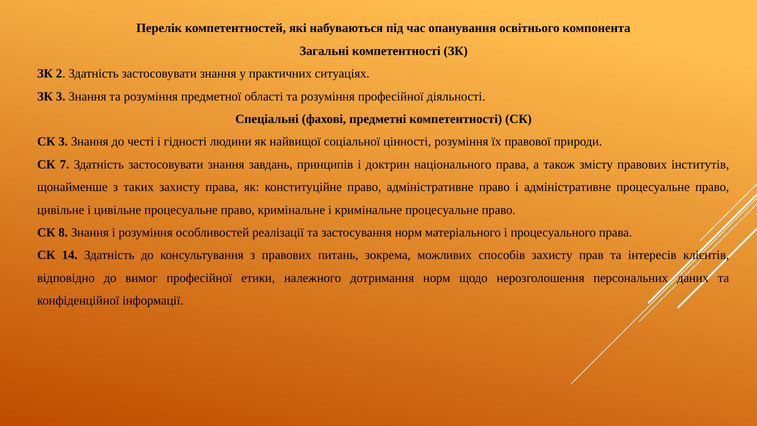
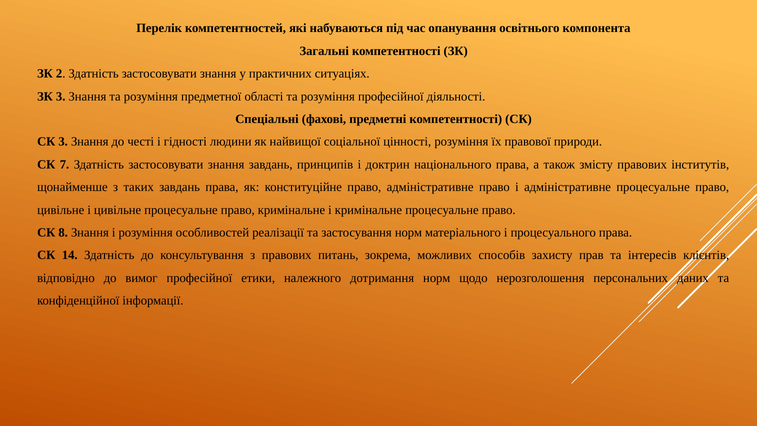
таких захисту: захисту -> завдань (180, 187)
